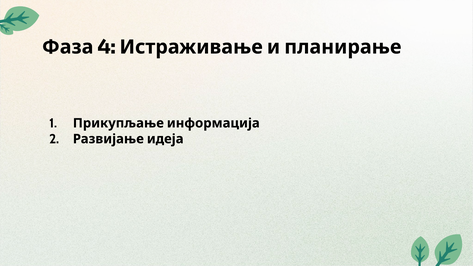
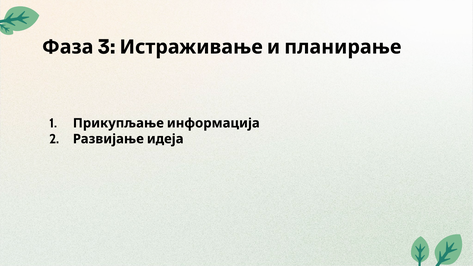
4: 4 -> 3 (106, 47)
